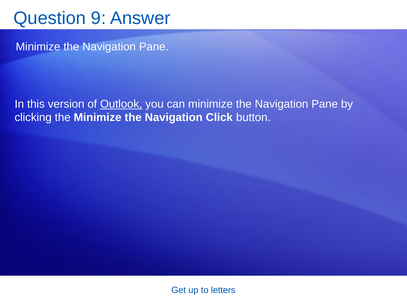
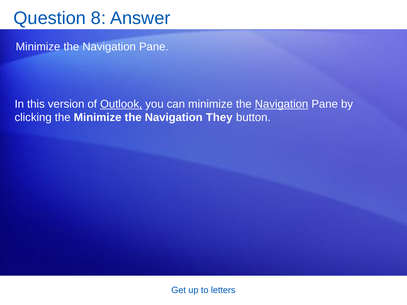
9: 9 -> 8 (99, 18)
Navigation underline: none -> present (282, 104)
Click: Click -> They (219, 118)
